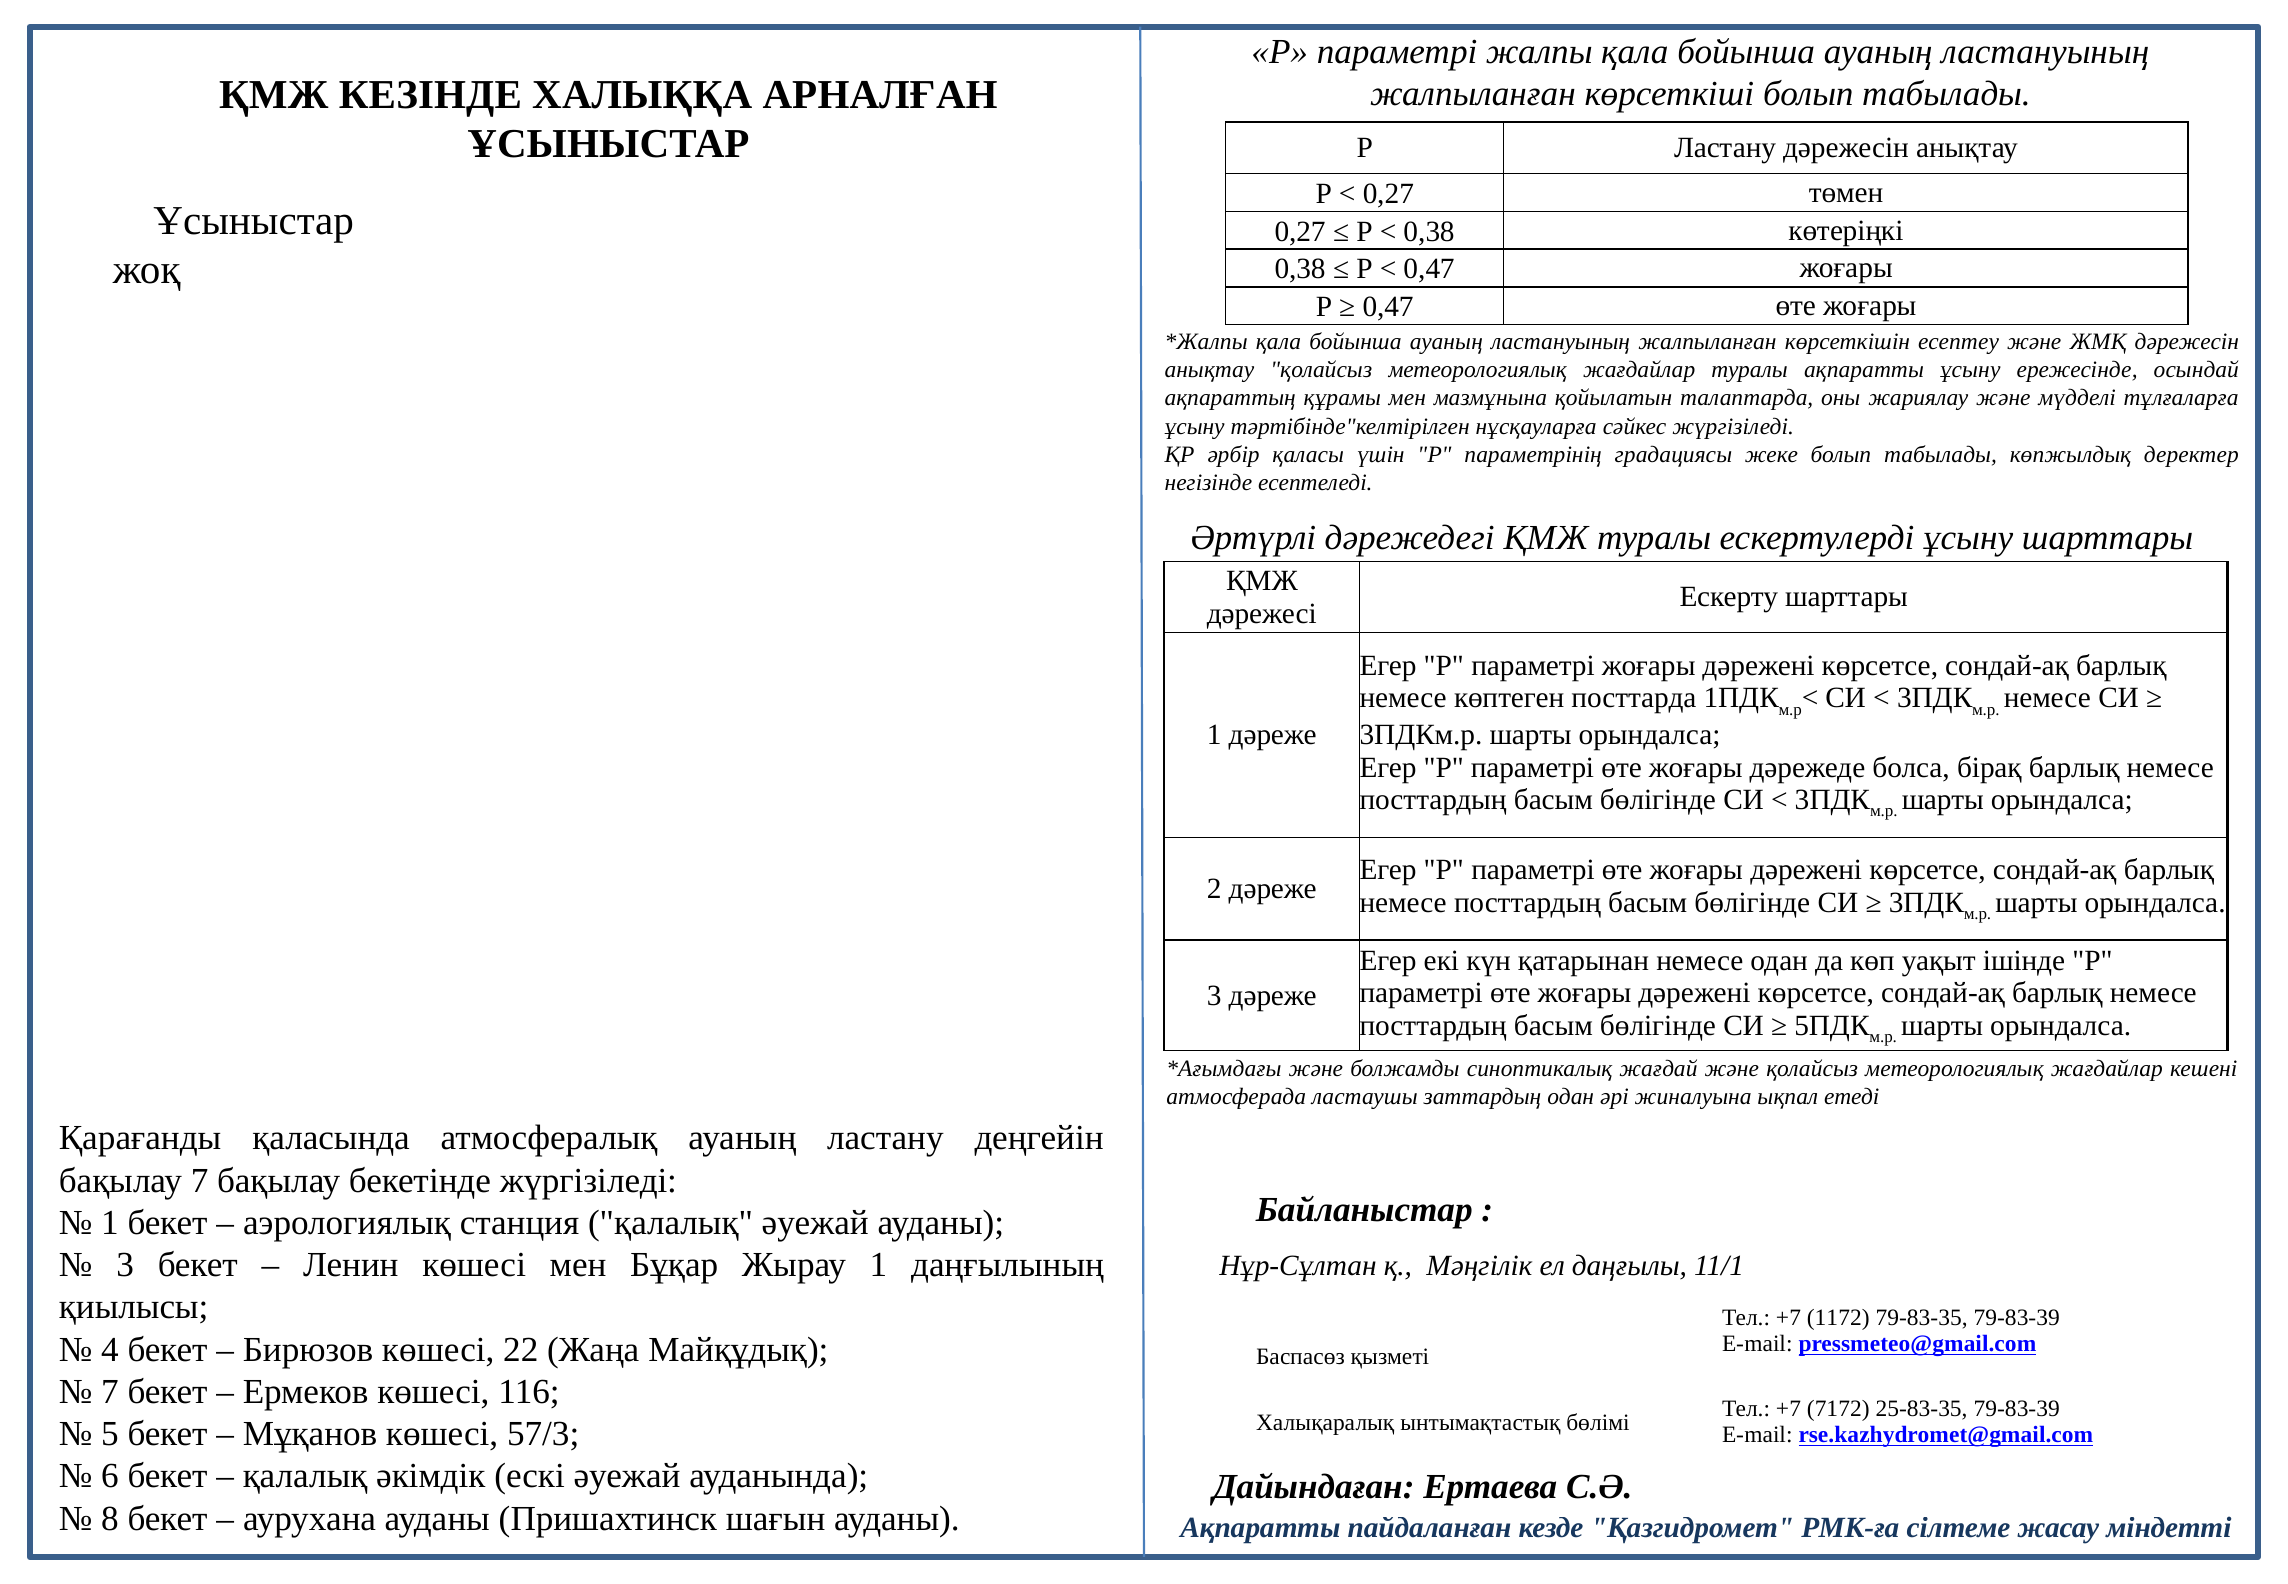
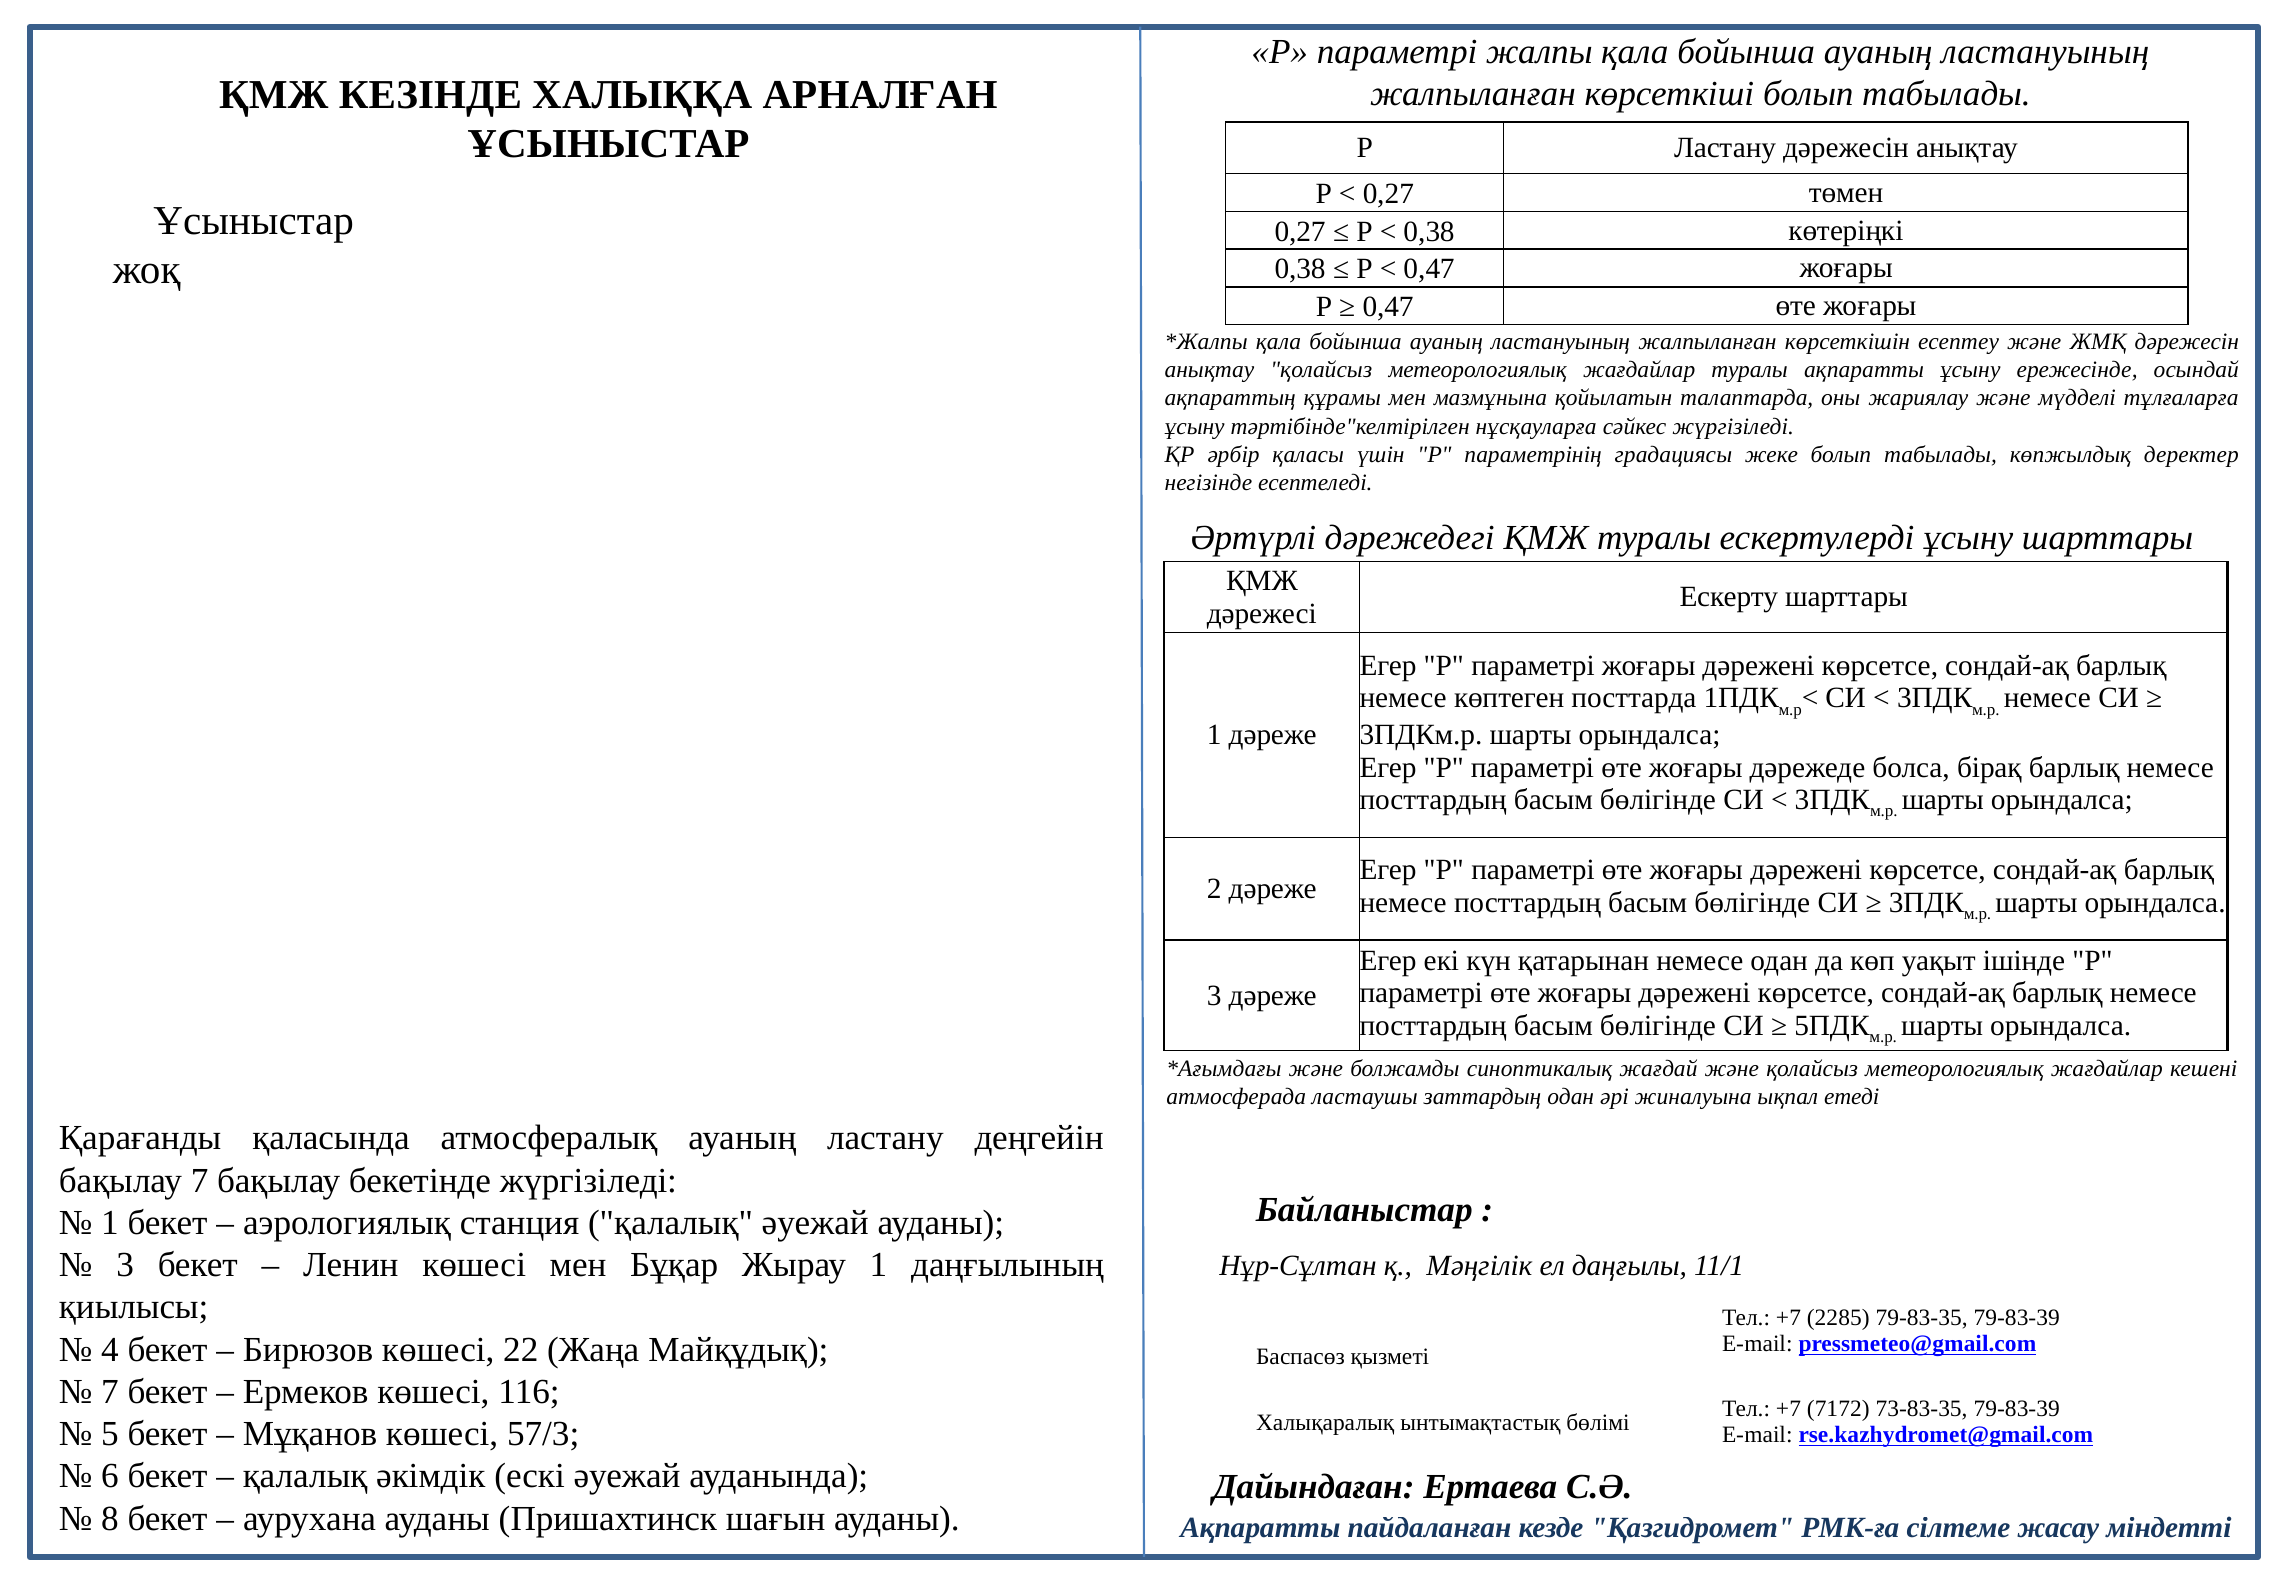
1172: 1172 -> 2285 (1838, 1318)
25-83-35: 25-83-35 -> 73-83-35 (1922, 1409)
